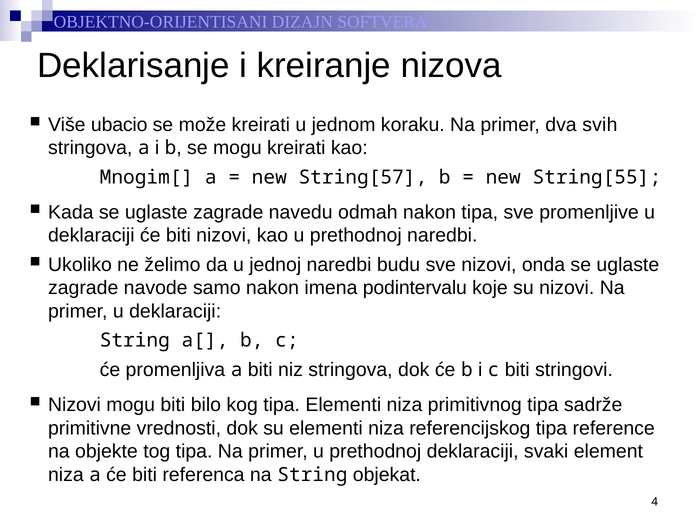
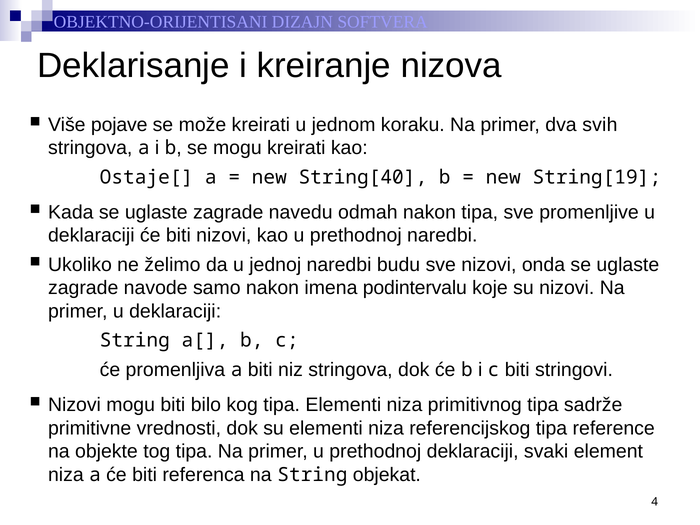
ubacio: ubacio -> pojave (119, 125)
Mnogim[: Mnogim[ -> Ostaje[ (146, 177)
String[57: String[57 -> String[40 (363, 177)
String[55: String[55 -> String[19 (597, 177)
